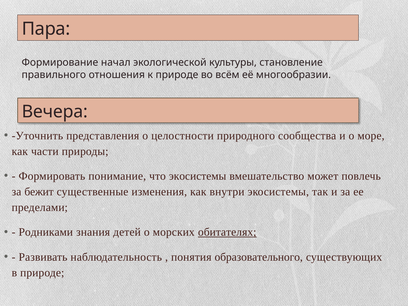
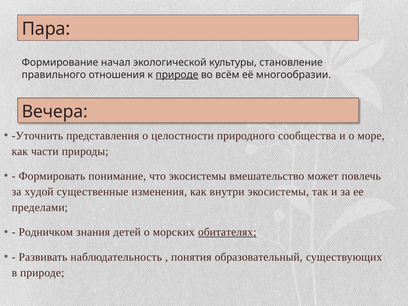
природе underline: none -> present (177, 75)
бежит: бежит -> худой (39, 192)
Родниками: Родниками -> Родничком (46, 232)
образовательного: образовательного -> образовательный (259, 257)
